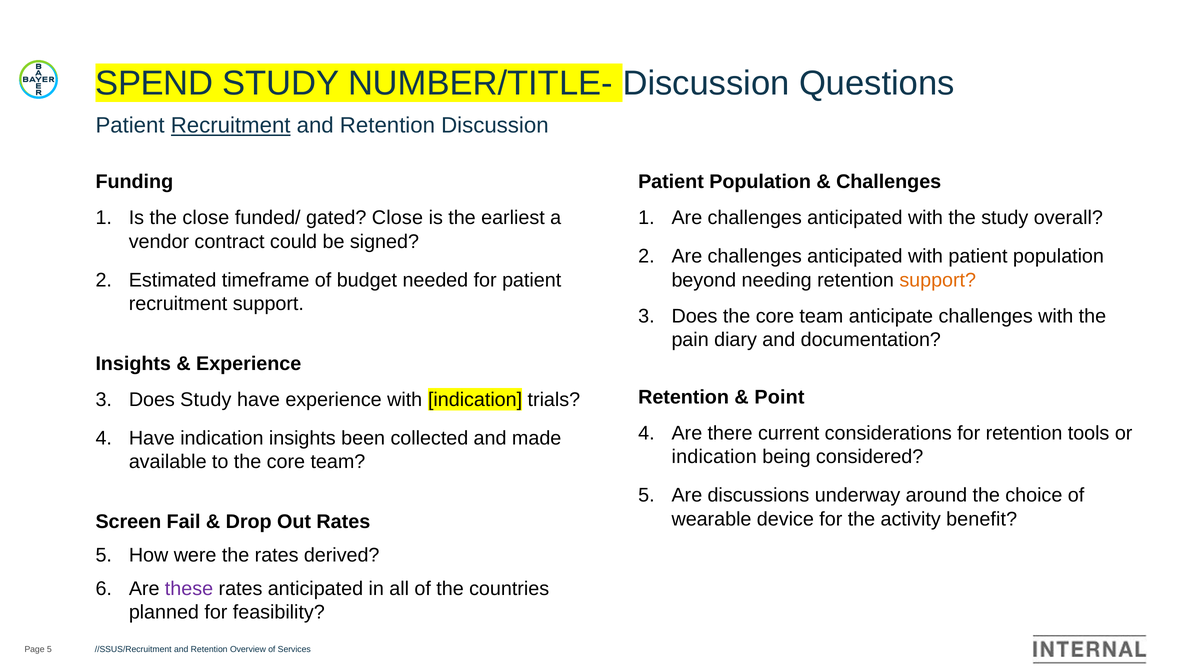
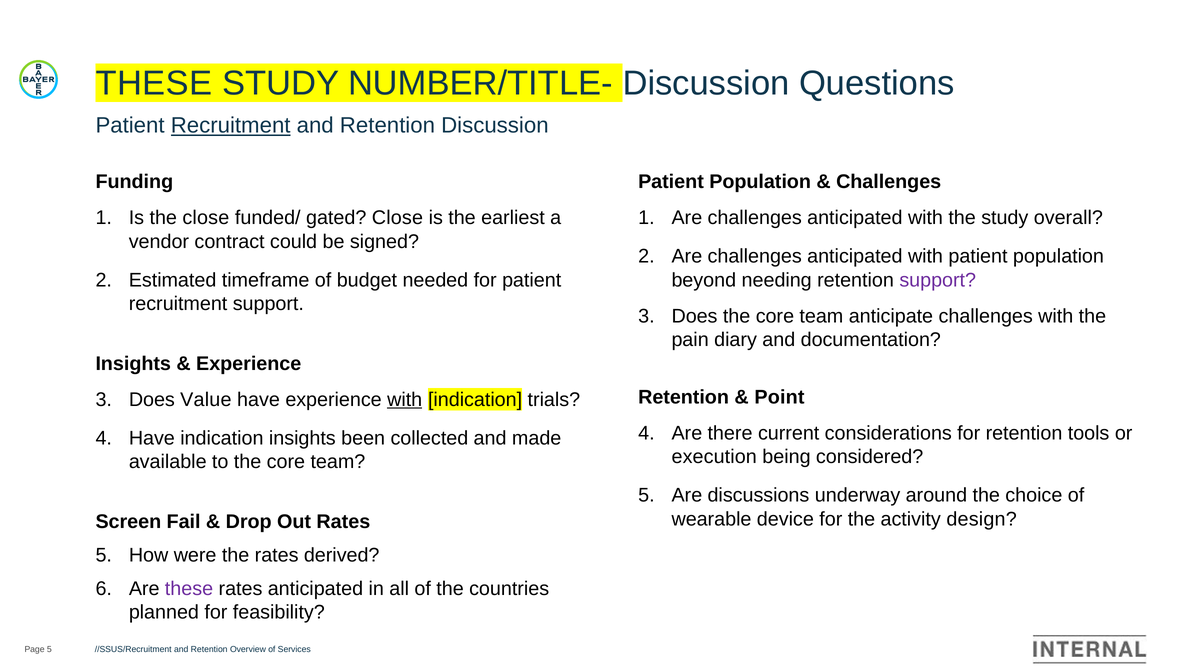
SPEND: SPEND -> THESE (154, 83)
support colour: orange -> purple (938, 280)
Does Study: Study -> Value (206, 400)
with underline: none -> present (405, 400)
indication: indication -> execution (714, 457)
benefit: benefit -> design (982, 519)
